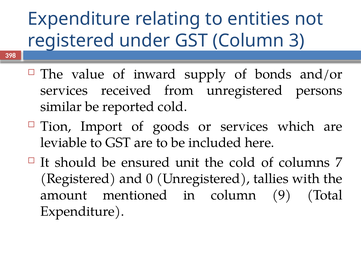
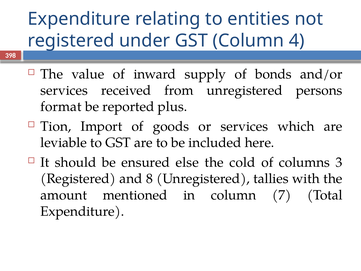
3: 3 -> 4 (297, 41)
similar: similar -> format (61, 107)
reported cold: cold -> plus (172, 107)
unit: unit -> else (187, 162)
7: 7 -> 3 (339, 162)
0: 0 -> 8 (149, 179)
9: 9 -> 7 (282, 195)
